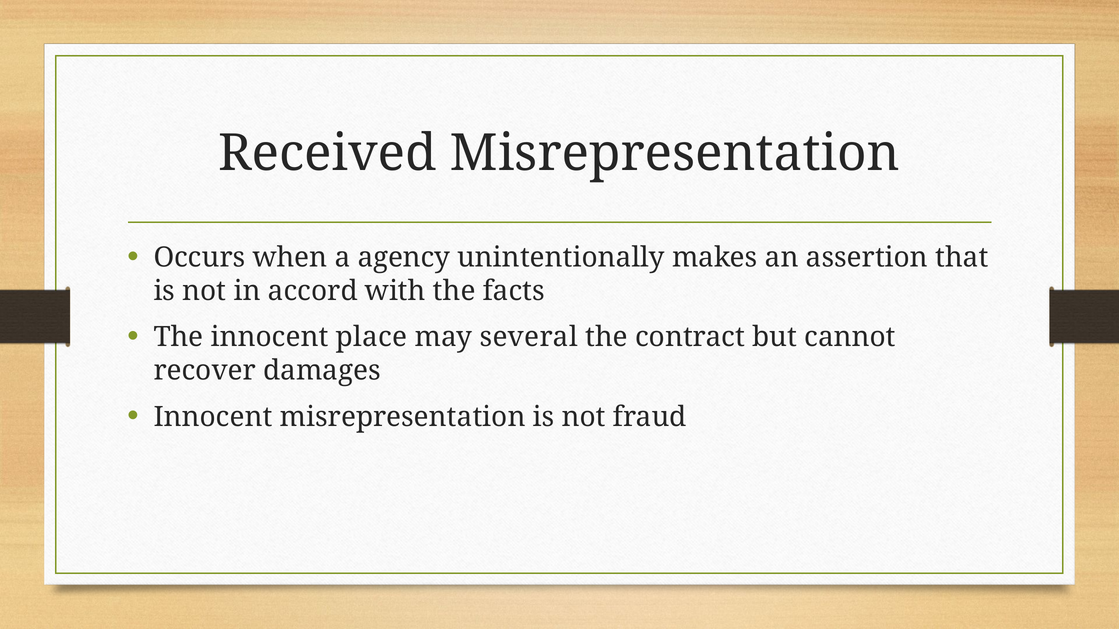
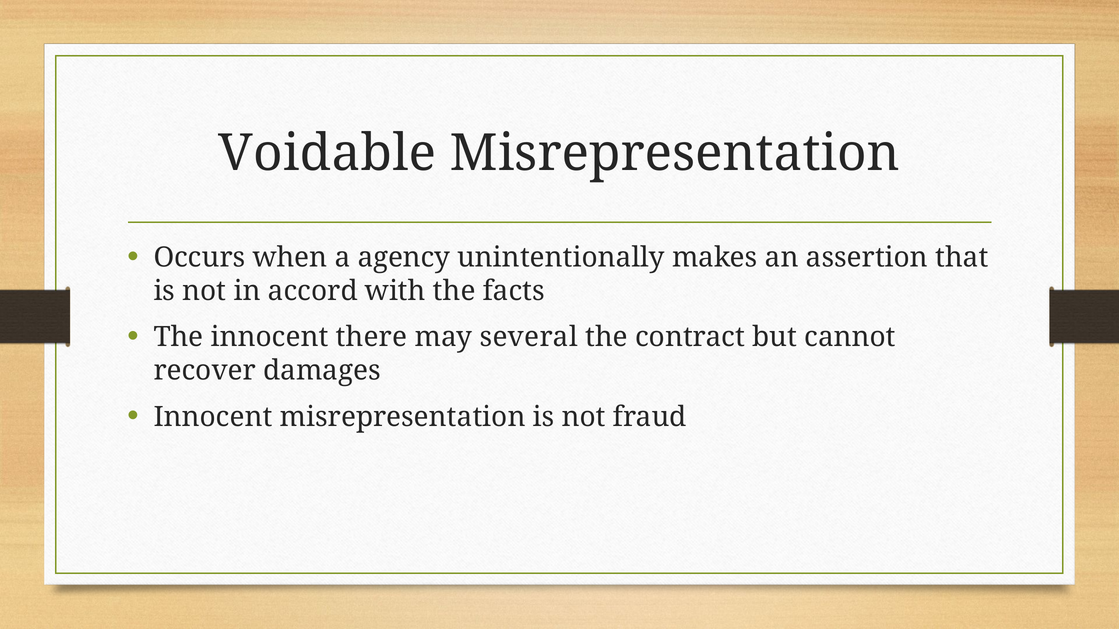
Received: Received -> Voidable (327, 154)
place: place -> there (371, 337)
